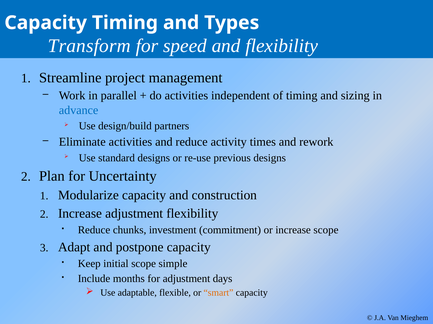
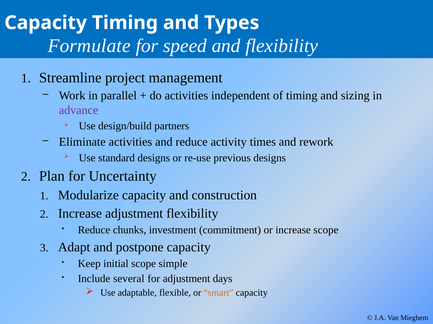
Transform: Transform -> Formulate (89, 46)
advance colour: blue -> purple (79, 110)
months: months -> several (129, 279)
